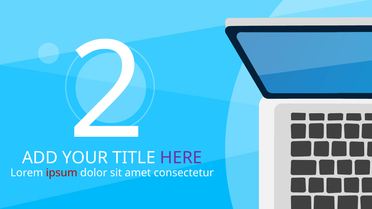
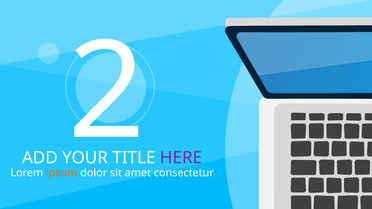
ipsum colour: red -> orange (62, 173)
